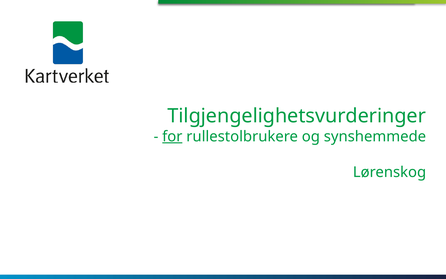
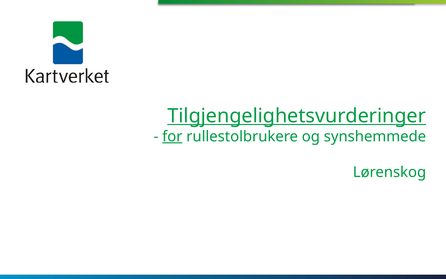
Tilgjengelighetsvurderinger underline: none -> present (297, 116)
